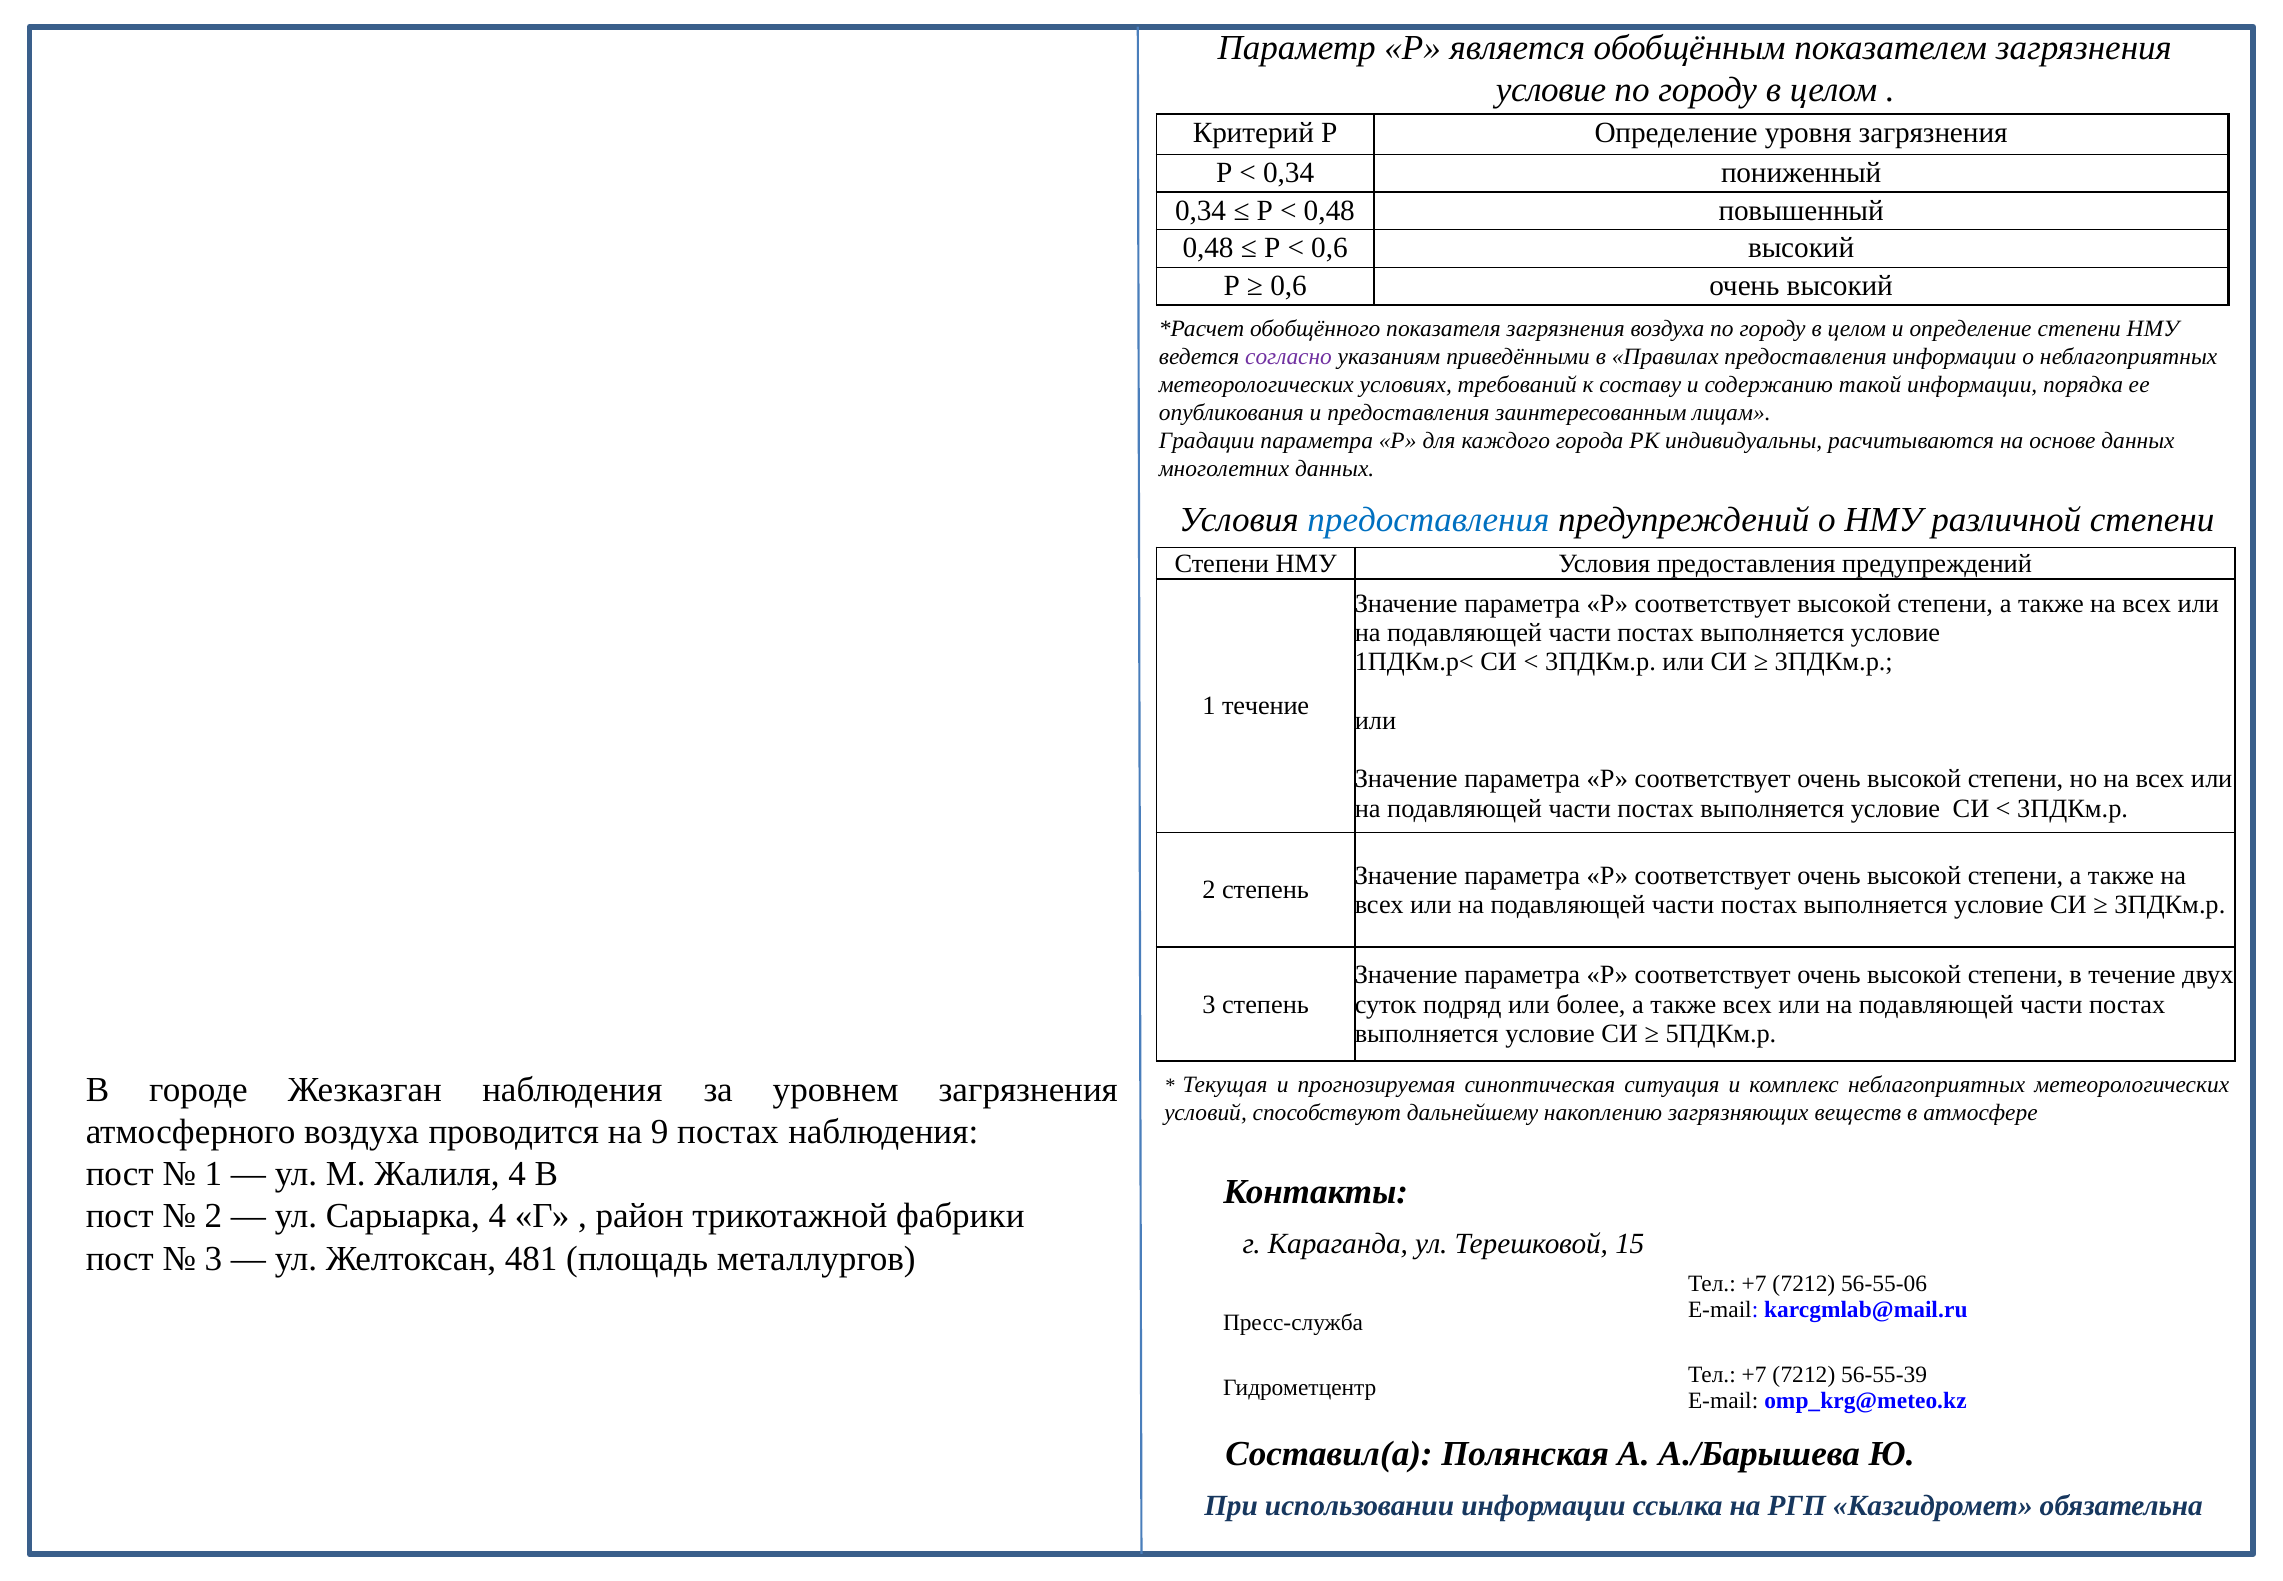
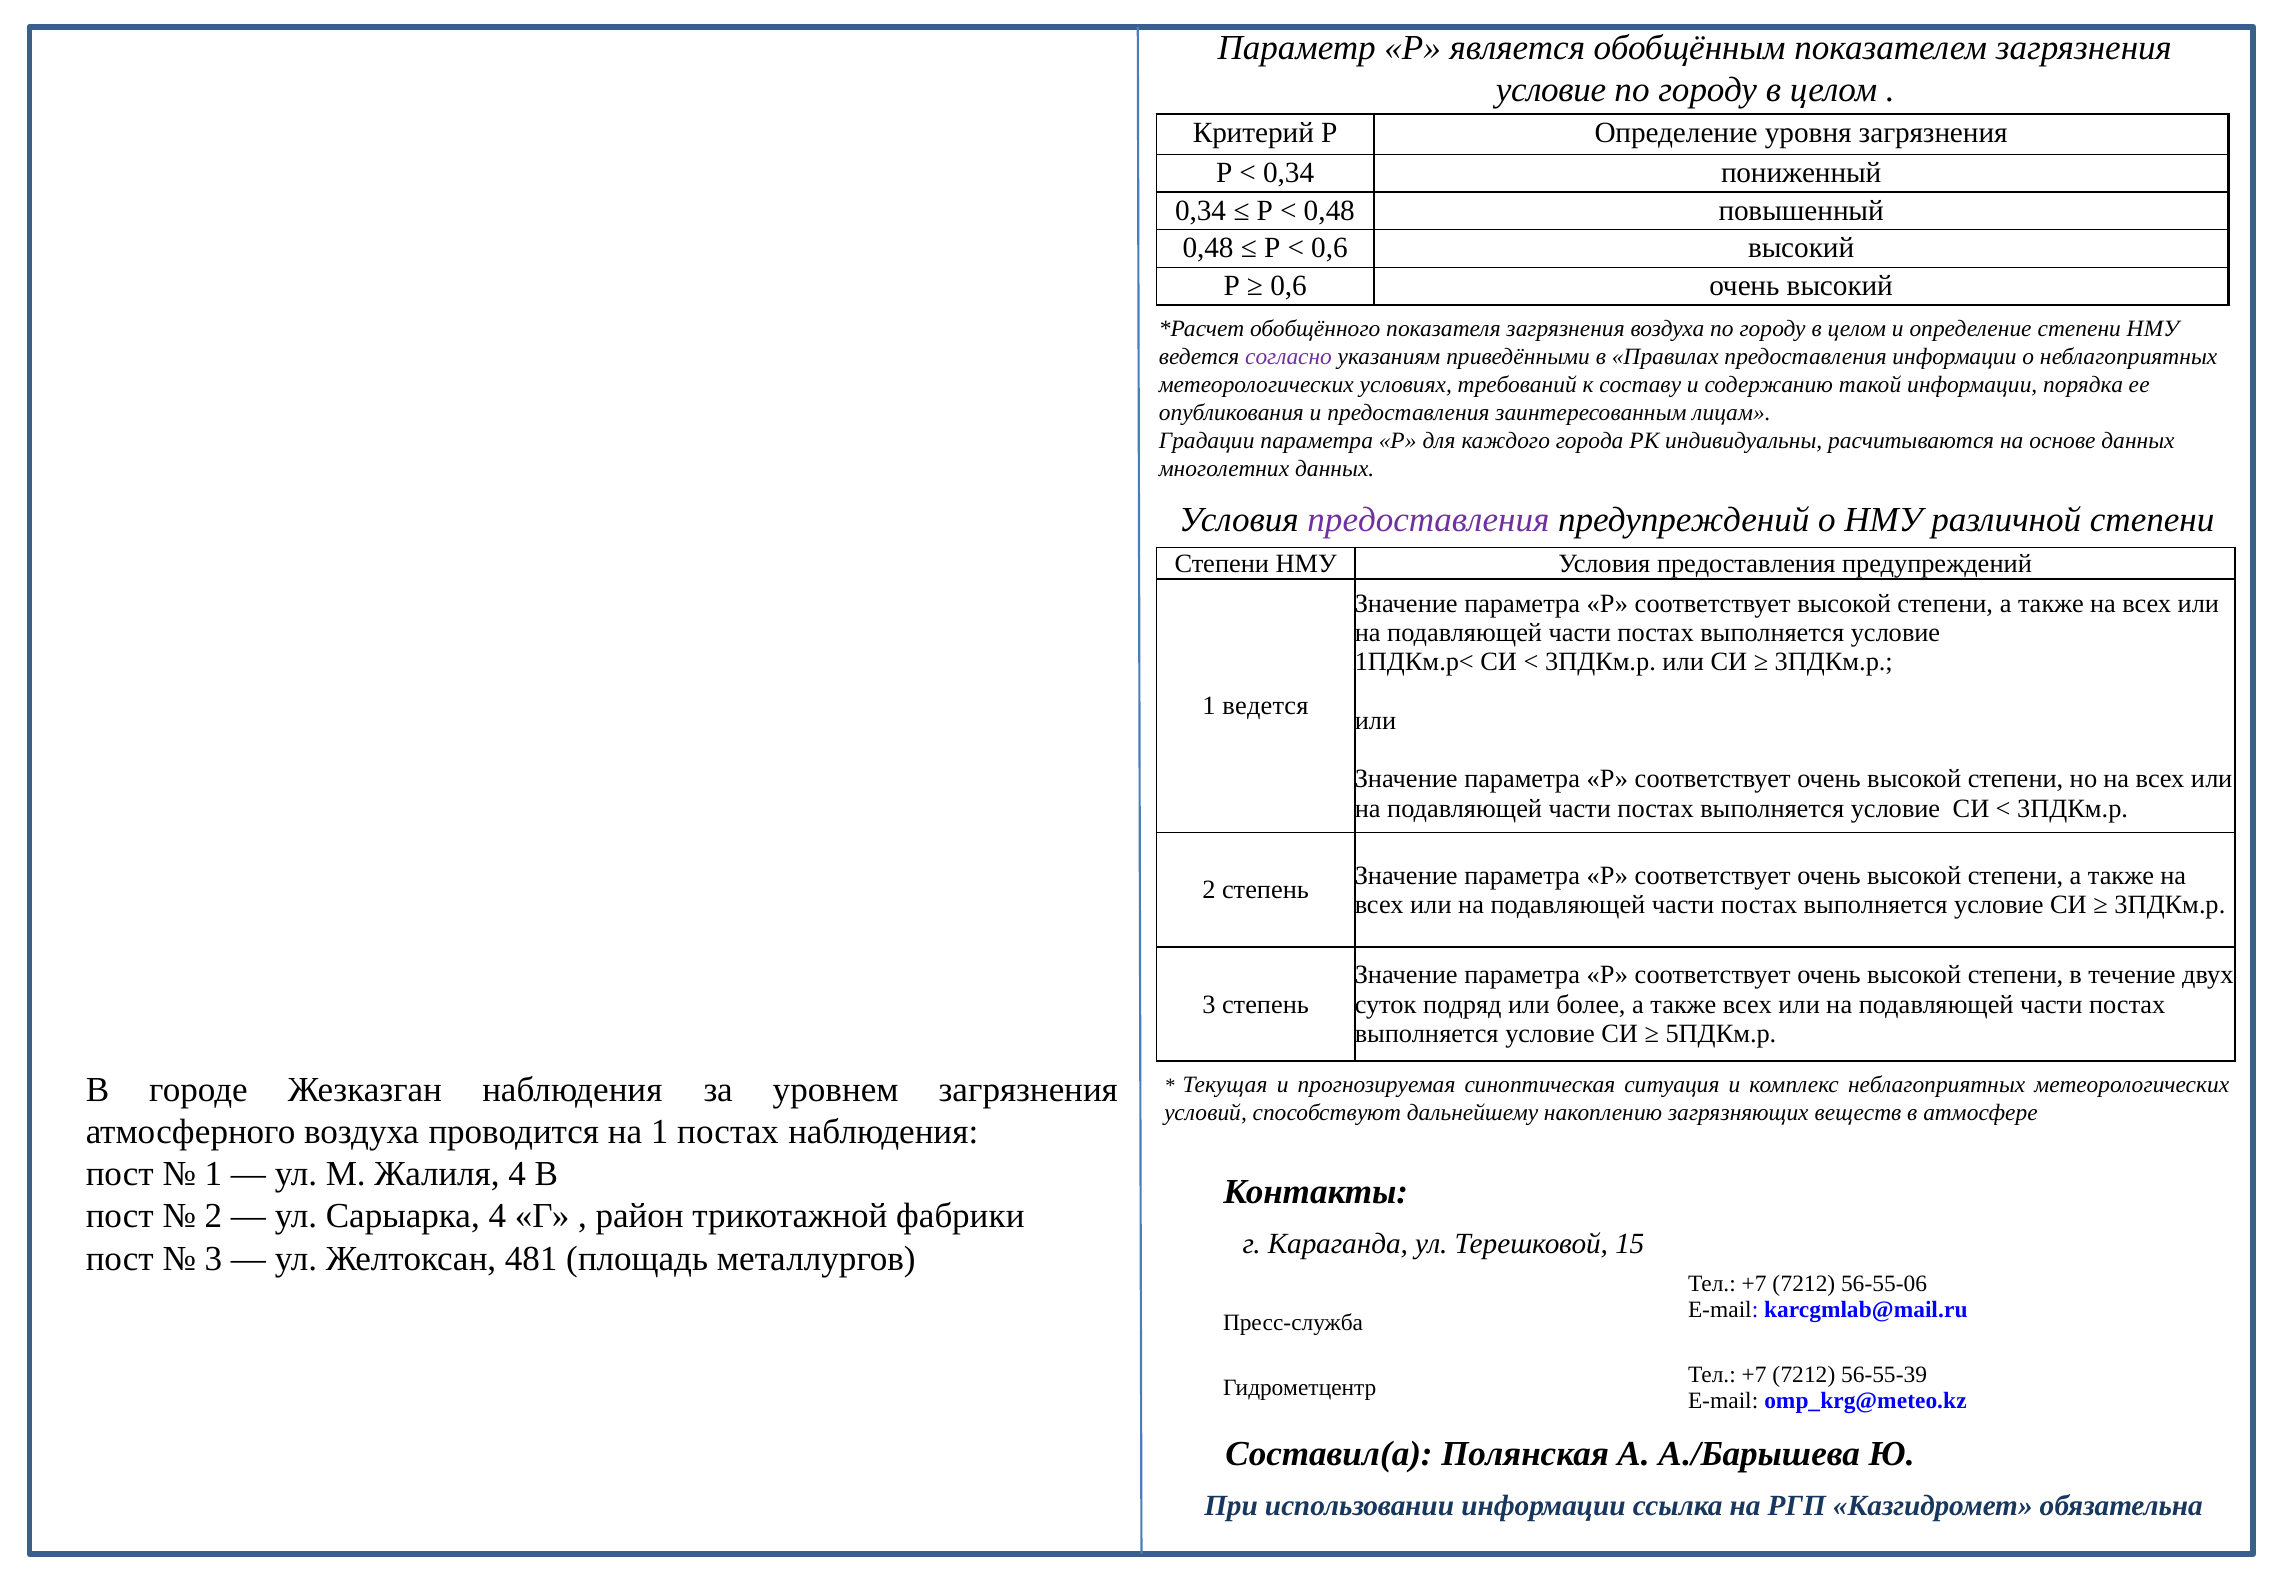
предоставления colour: blue -> purple (1428, 520)
1 течение: течение -> ведется (1265, 706)
на 9: 9 -> 1 (660, 1132)
